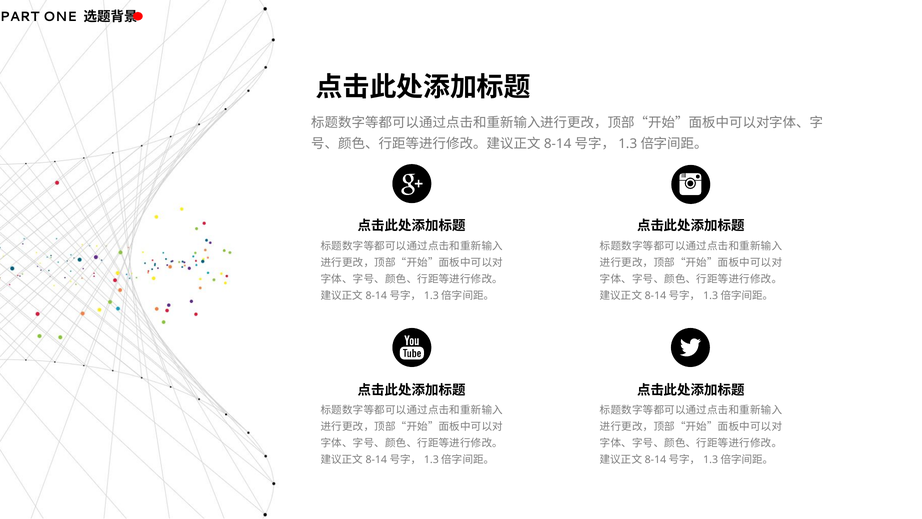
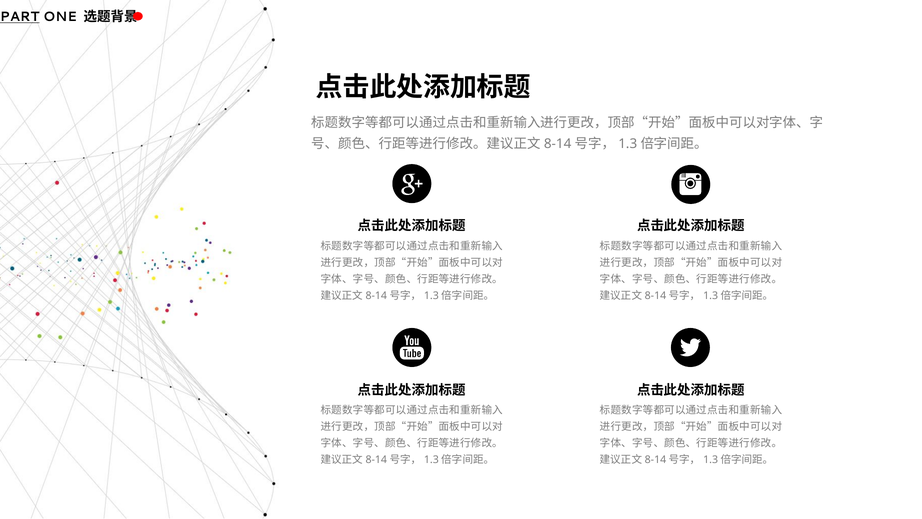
PART underline: none -> present (20, 17)
